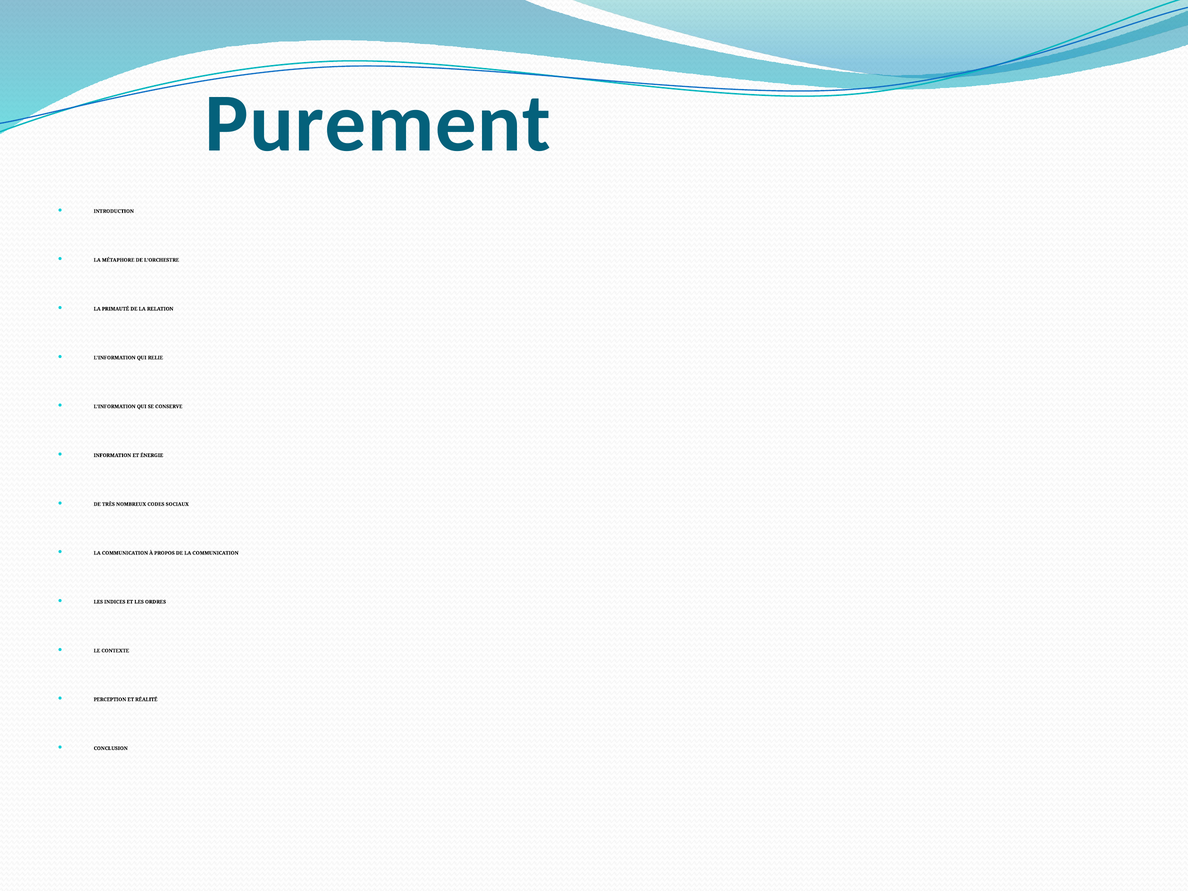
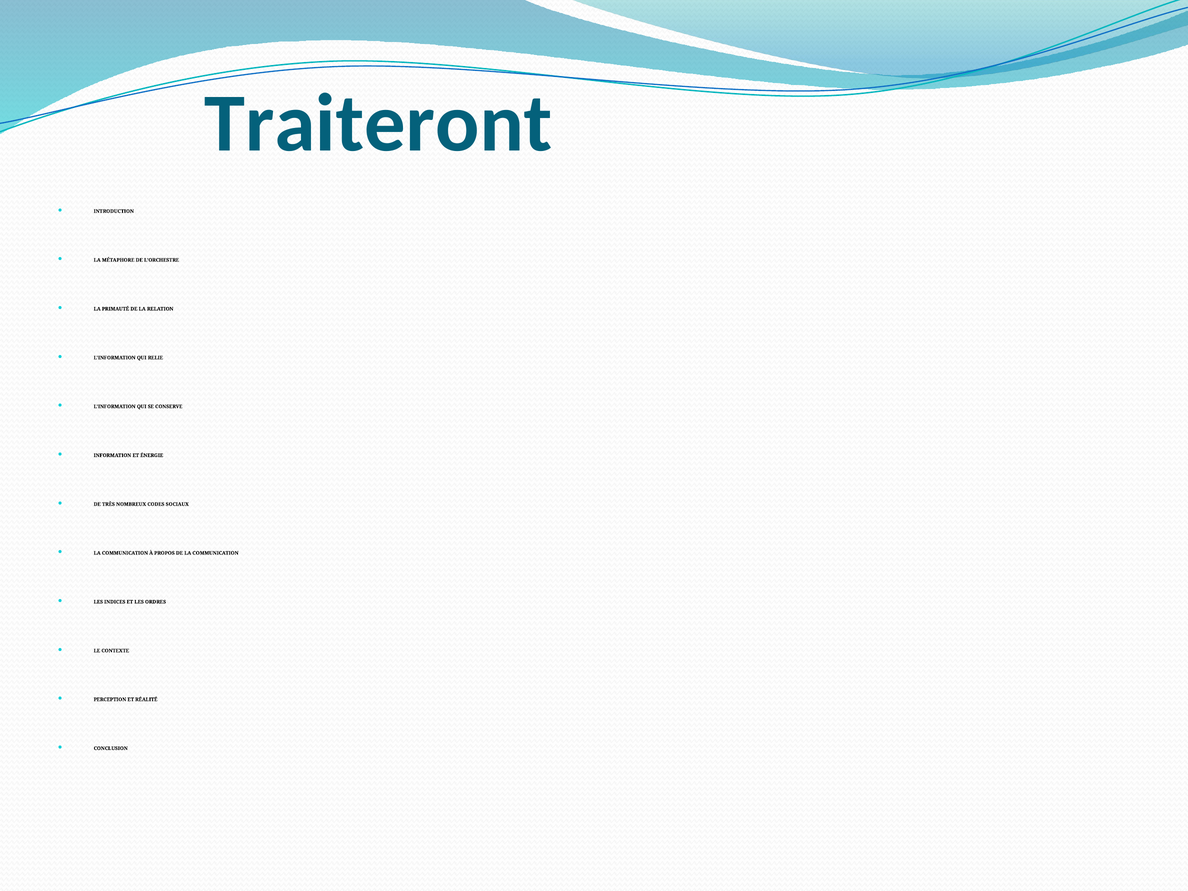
Purement: Purement -> Traiteront (378, 123)
